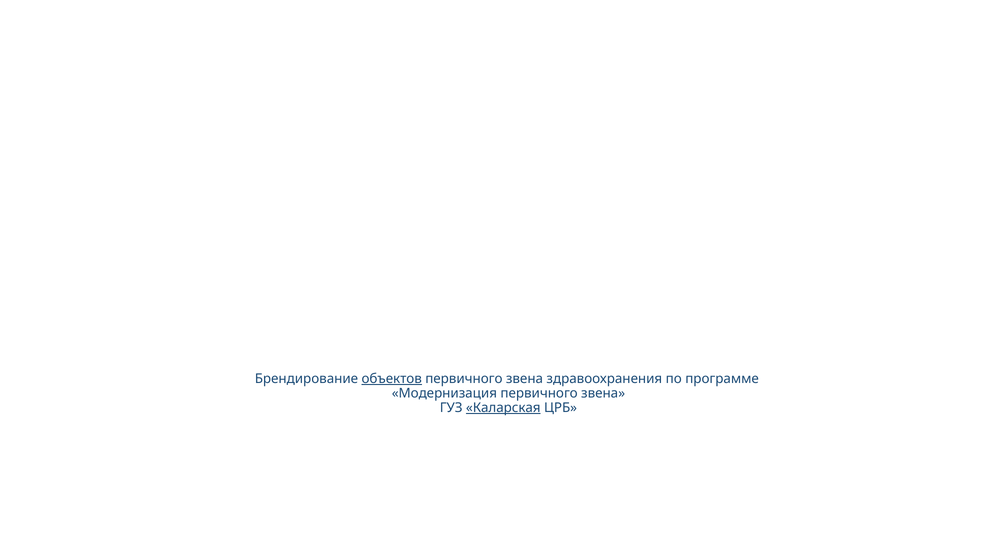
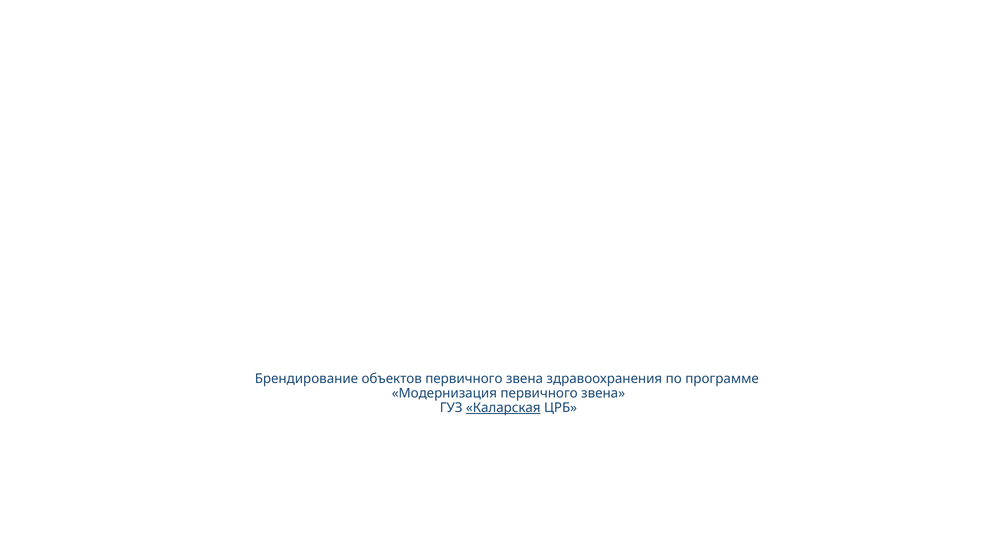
объектов underline: present -> none (392, 378)
